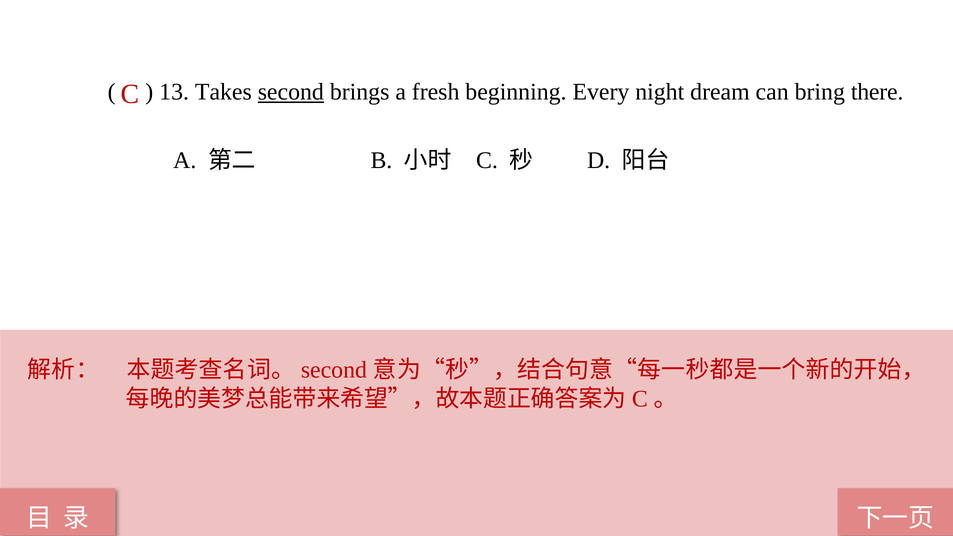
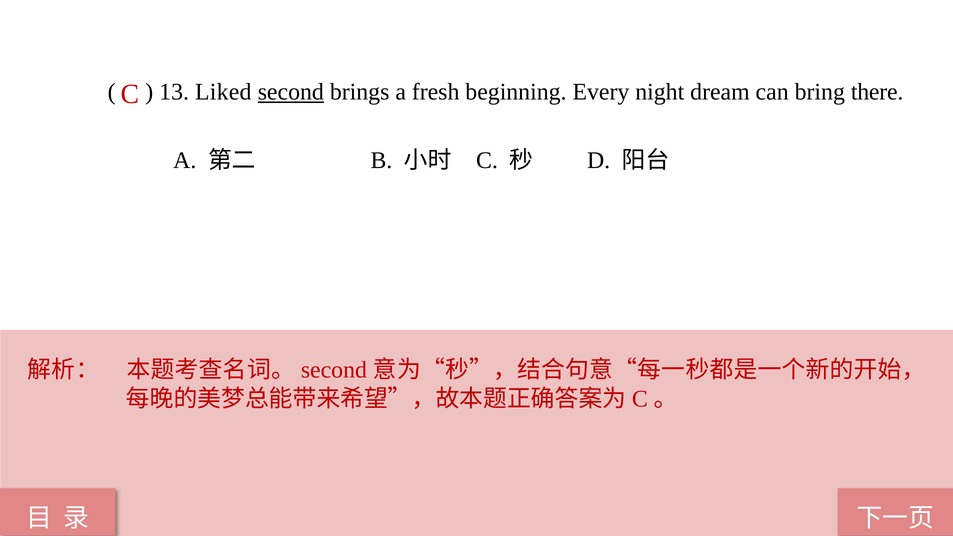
Takes: Takes -> Liked (223, 92)
